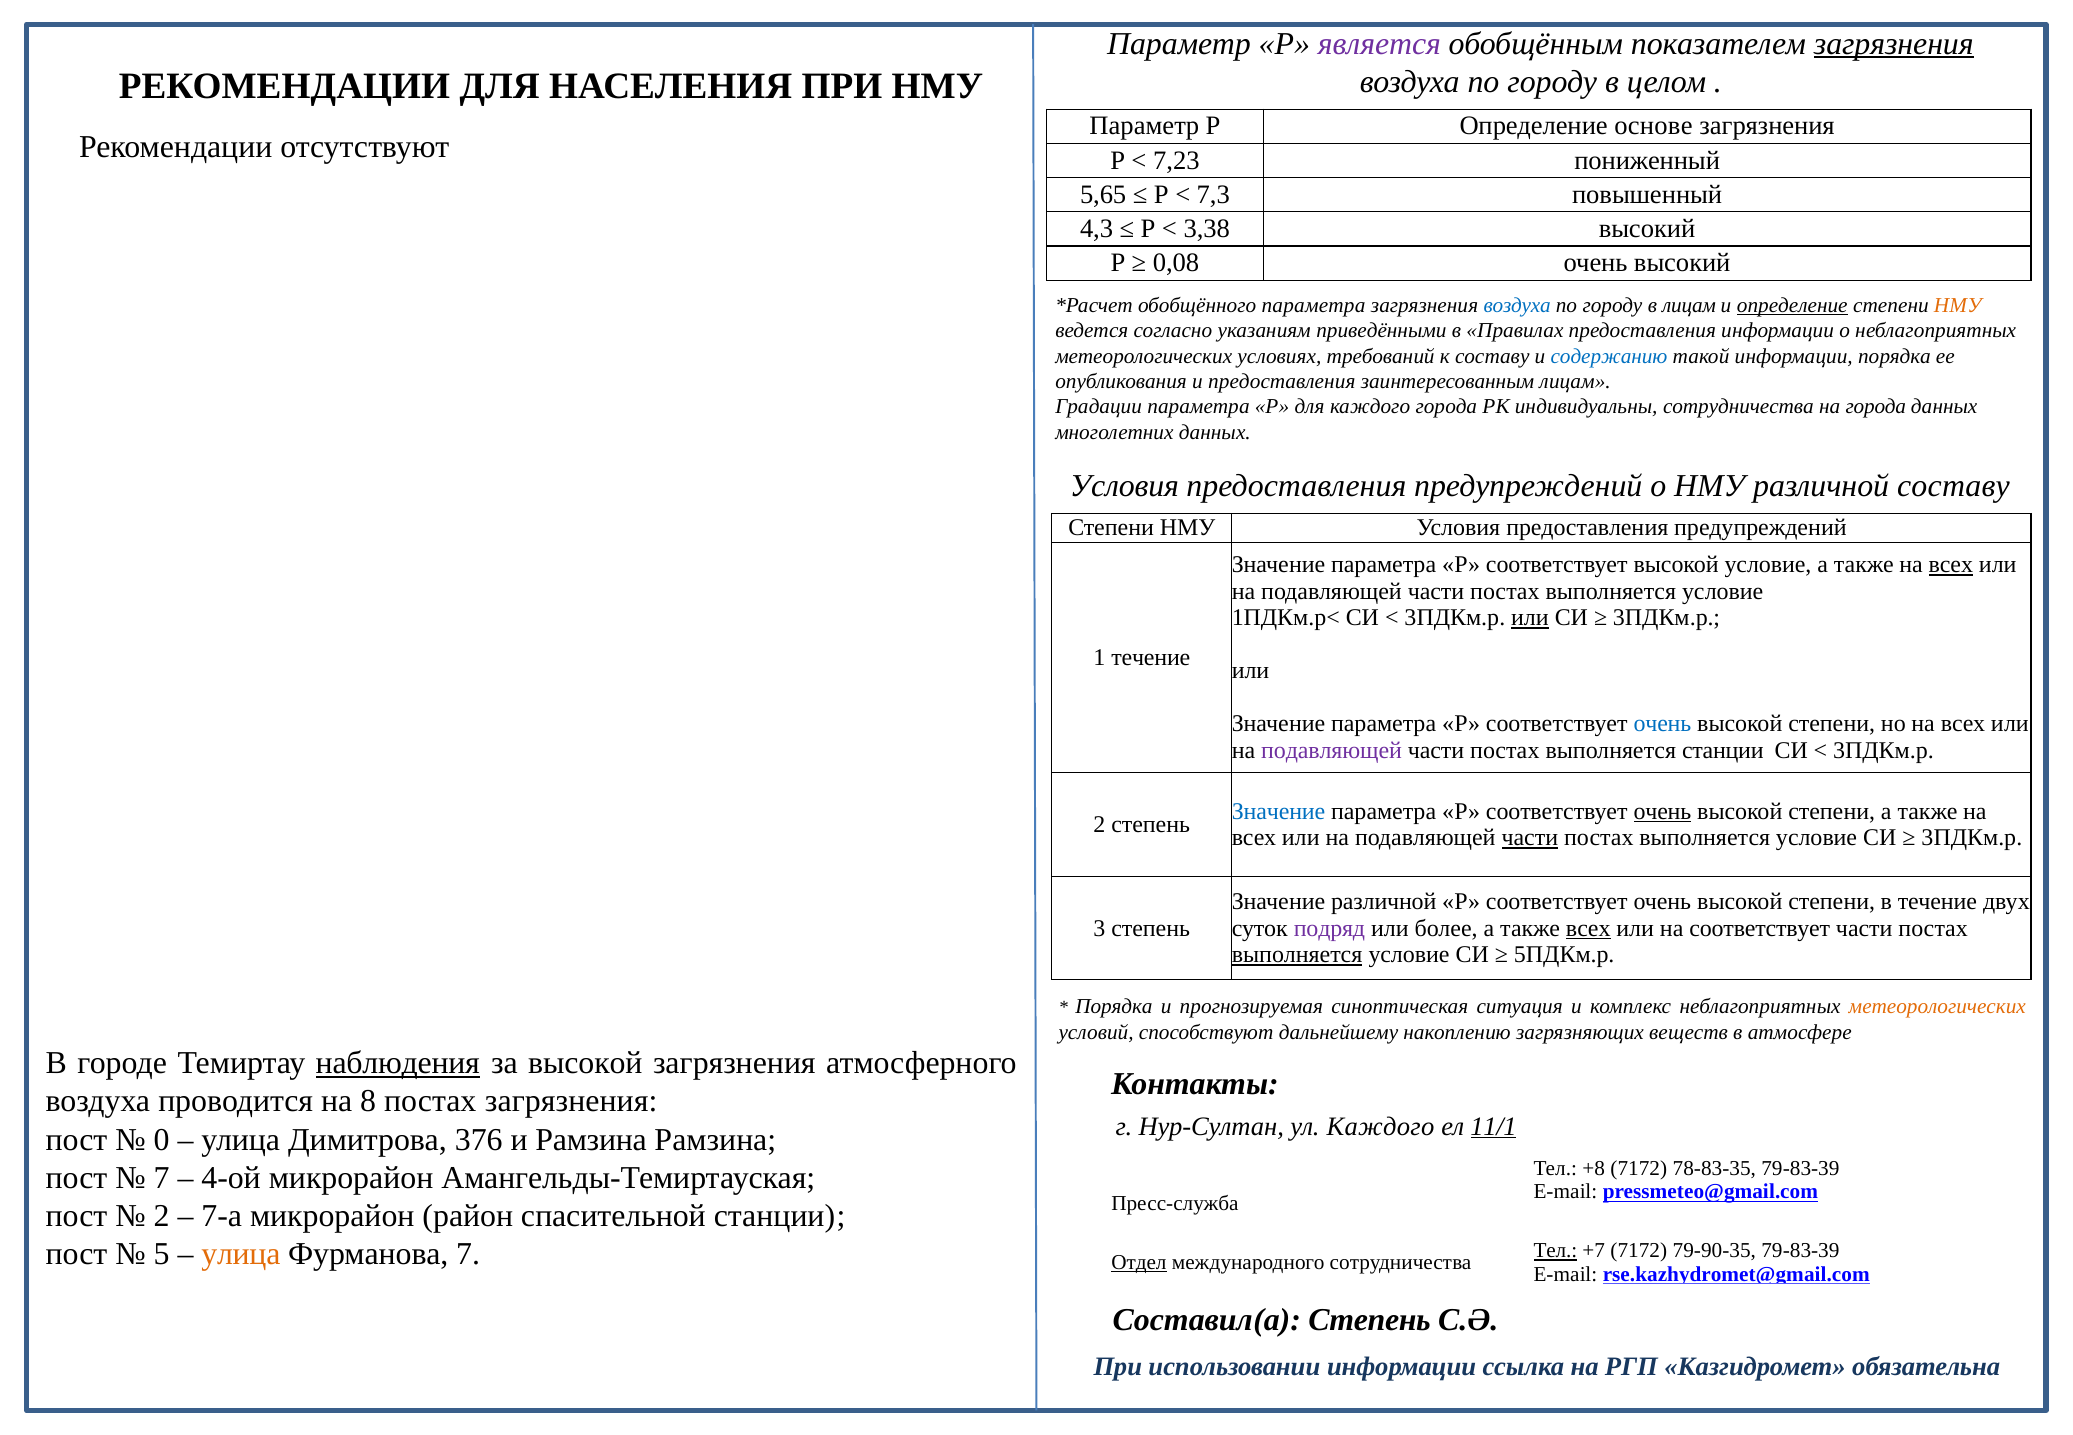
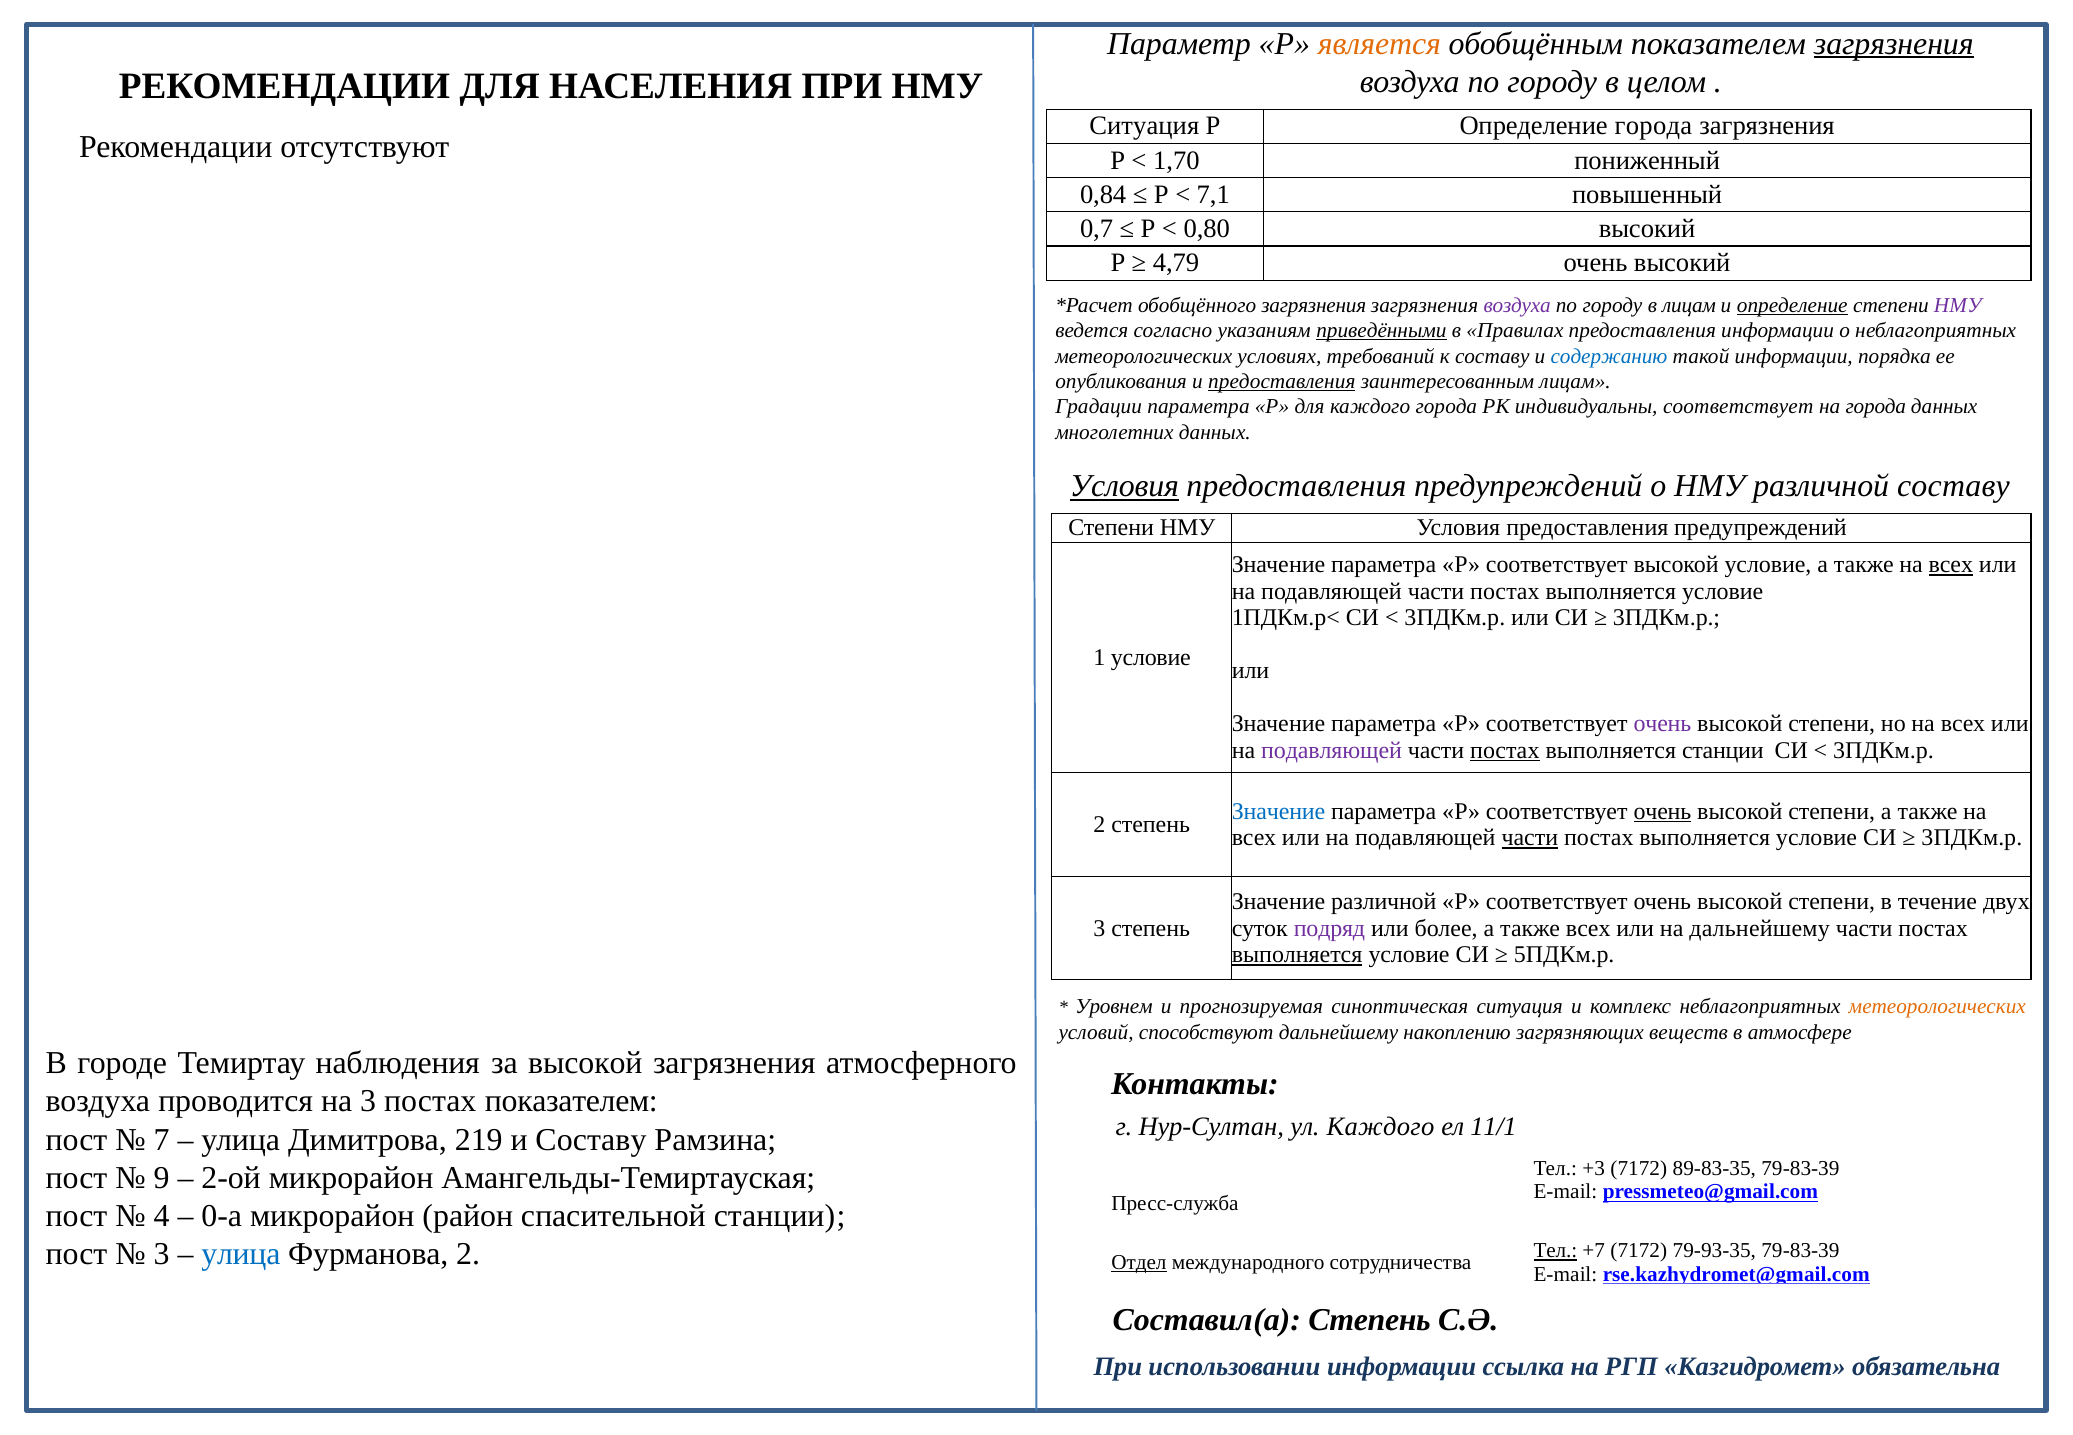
является colour: purple -> orange (1379, 43)
Параметр: Параметр -> Ситуация (1144, 126)
Определение основе: основе -> города (1653, 126)
7,23: 7,23 -> 1,70 (1176, 160)
5,65: 5,65 -> 0,84 (1103, 194)
7,3: 7,3 -> 7,1 (1213, 194)
4,3: 4,3 -> 0,7 (1097, 229)
3,38: 3,38 -> 0,80 (1207, 229)
0,08: 0,08 -> 4,79 (1176, 263)
обобщённого параметра: параметра -> загрязнения (1314, 305)
воздуха colour: blue -> purple (1517, 305)
НМУ colour: orange -> purple (1958, 305)
приведёнными underline: none -> present (1381, 331)
предоставления underline: none -> present (1282, 381)
индивидуальны сотрудничества: сотрудничества -> соответствует (1738, 407)
Условия underline: none -> present (1124, 486)
или underline: present -> none (1530, 618)
1 течение: течение -> условие (1151, 658)
очень colour: blue -> purple (1662, 724)
постах underline: none -> present (1505, 750)
всех underline: present -> none (1588, 928)
на соответствует: соответствует -> дальнейшему (1760, 928)
Порядка: Порядка -> Уровнем (1114, 1007)
наблюдения underline: present -> none (398, 1063)
на 8: 8 -> 3 (368, 1101)
постах загрязнения: загрязнения -> показателем (571, 1101)
11/1 underline: present -> none (1494, 1126)
0: 0 -> 7 (162, 1140)
376: 376 -> 219 (479, 1140)
и Рамзина: Рамзина -> Составу (591, 1140)
+8: +8 -> +3 (1594, 1168)
78-83-35: 78-83-35 -> 89-83-35 (1714, 1168)
7: 7 -> 9 (162, 1178)
4-ой: 4-ой -> 2-ой (231, 1178)
2: 2 -> 4 (162, 1216)
7-а: 7-а -> 0-а (222, 1216)
5: 5 -> 3 (162, 1255)
улица colour: orange -> blue (241, 1255)
Фурманова 7: 7 -> 2 (468, 1255)
79-90-35: 79-90-35 -> 79-93-35 (1714, 1251)
